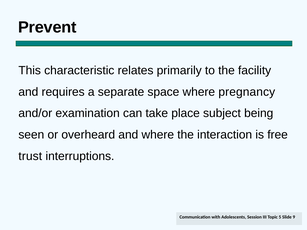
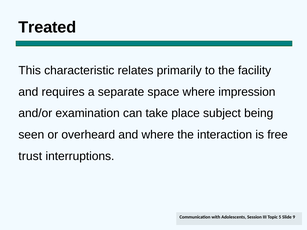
Prevent: Prevent -> Treated (47, 27)
pregnancy: pregnancy -> impression (247, 92)
